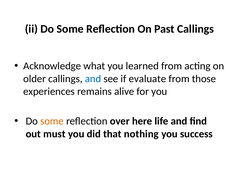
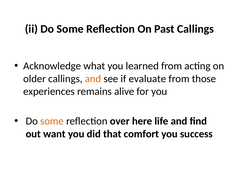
and colour: blue -> orange (93, 79)
must: must -> want (54, 134)
nothing: nothing -> comfort (141, 134)
